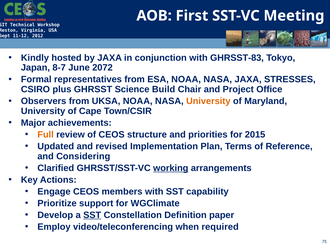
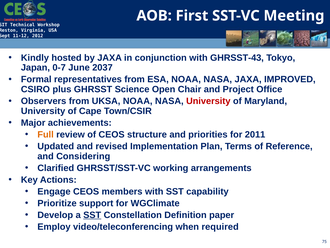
GHRSST-83: GHRSST-83 -> GHRSST-43 (237, 58)
8-7: 8-7 -> 0-7 (59, 68)
2072: 2072 -> 2037 (102, 68)
STRESSES: STRESSES -> IMPROVED (290, 79)
Build: Build -> Open (164, 89)
University colour: orange -> red (208, 101)
2015: 2015 -> 2011 (255, 134)
working underline: present -> none (171, 168)
